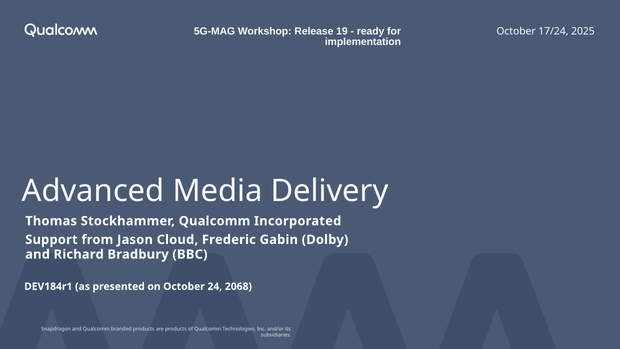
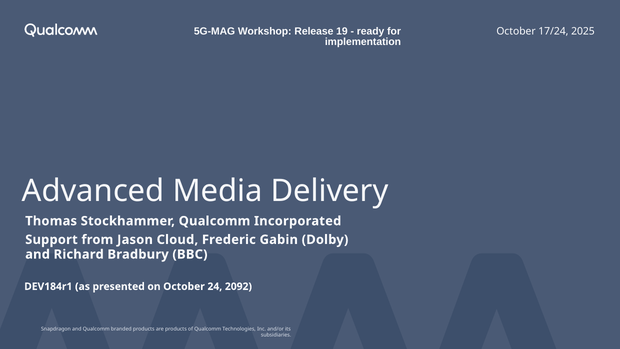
2068: 2068 -> 2092 (238, 286)
